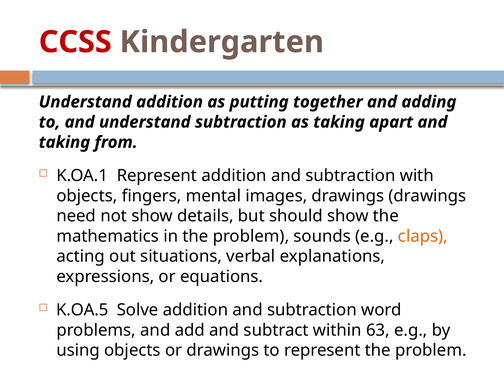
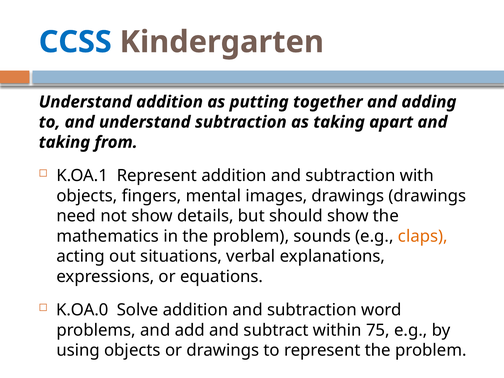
CCSS colour: red -> blue (75, 42)
K.OA.5: K.OA.5 -> K.OA.0 (82, 310)
63: 63 -> 75 (378, 330)
